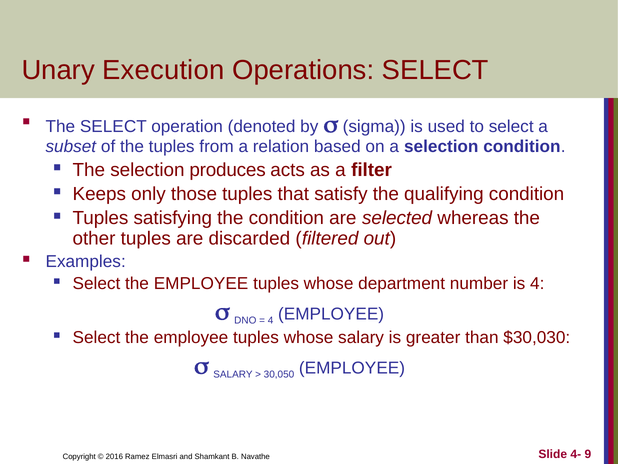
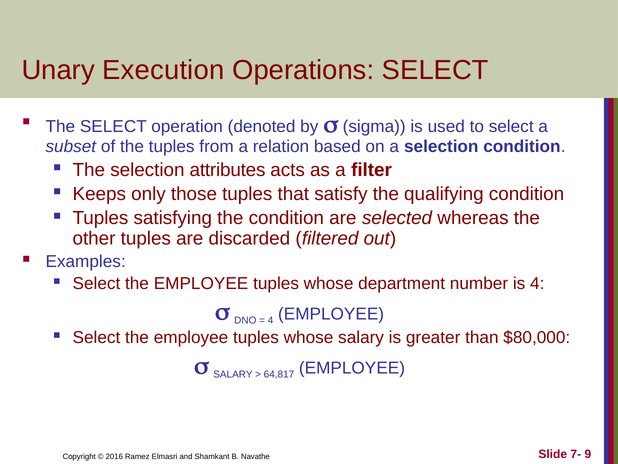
produces: produces -> attributes (228, 170)
$30,030: $30,030 -> $80,000 (537, 337)
30,050: 30,050 -> 64,817 (279, 374)
4-: 4- -> 7- (576, 454)
